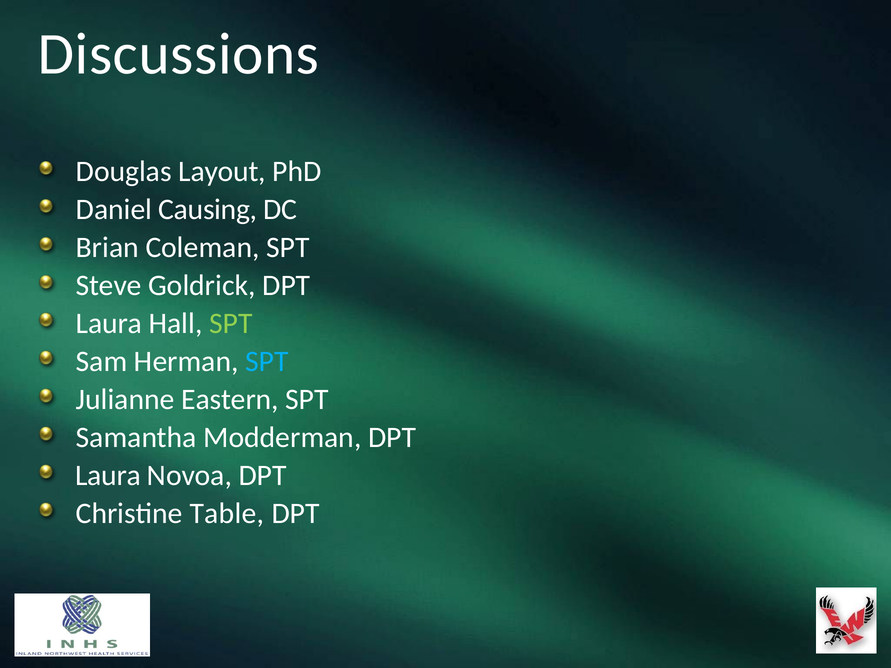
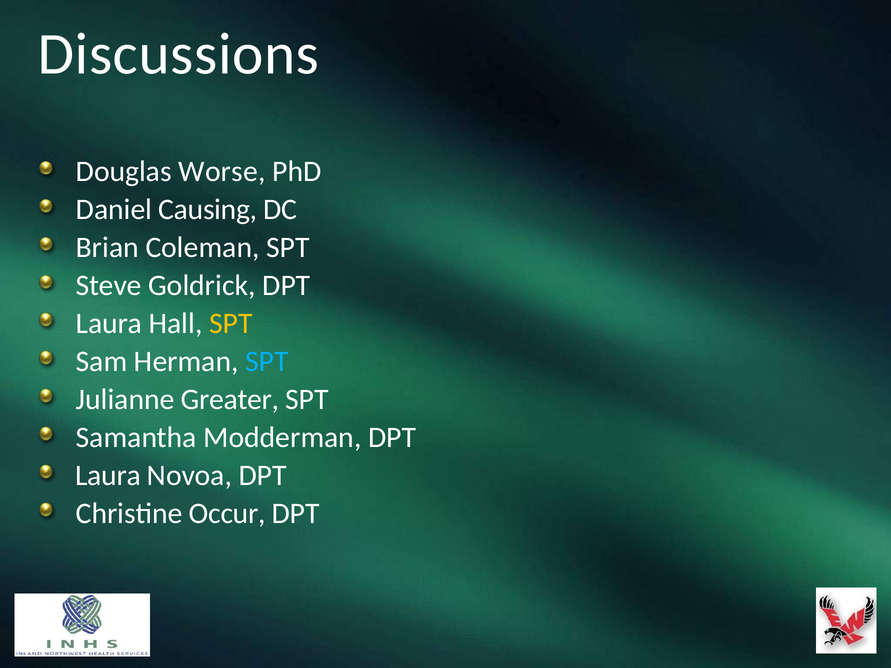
Layout: Layout -> Worse (222, 172)
SPT colour: light green -> yellow (231, 324)
Eastern: Eastern -> Greater (230, 400)
Table: Table -> Occur (227, 514)
